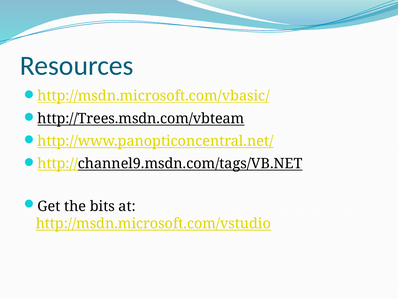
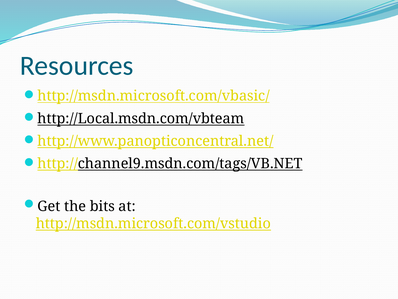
http://Trees.msdn.com/vbteam: http://Trees.msdn.com/vbteam -> http://Local.msdn.com/vbteam (141, 118)
